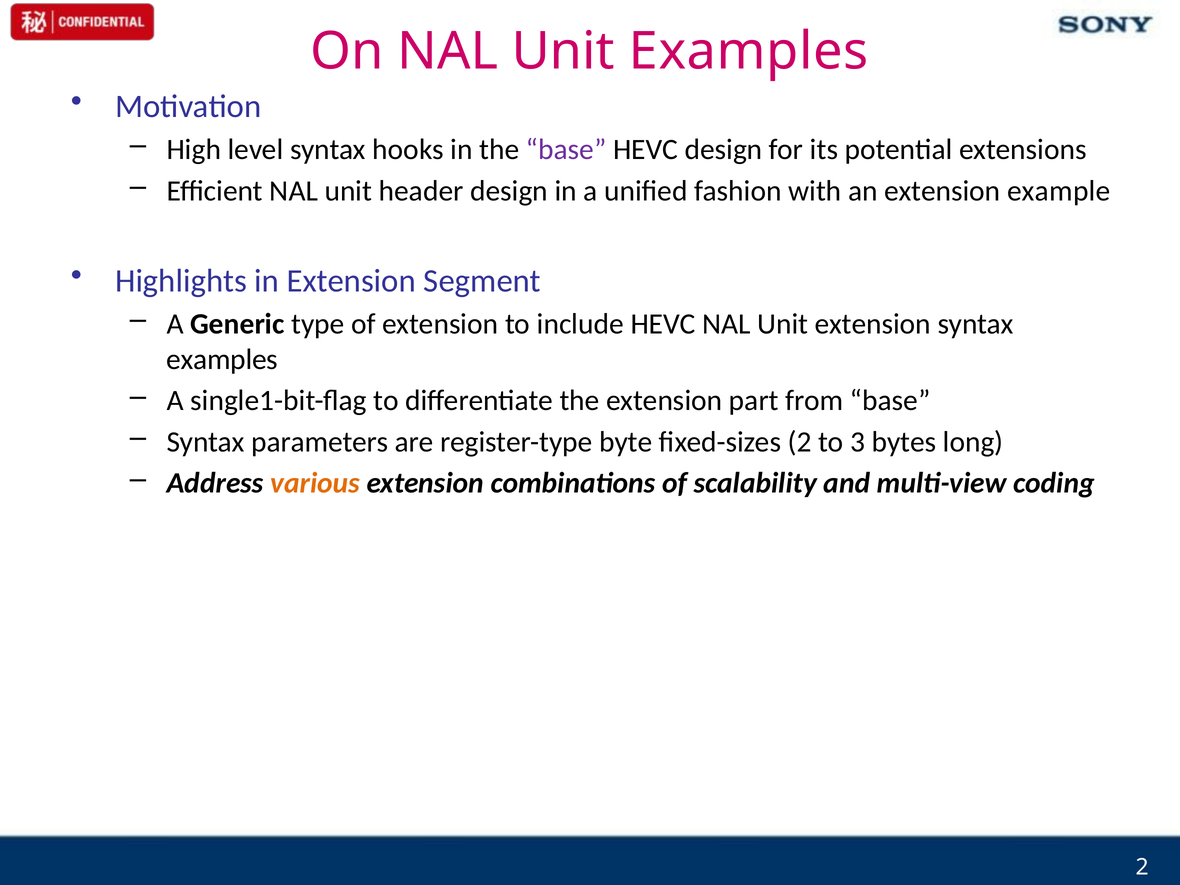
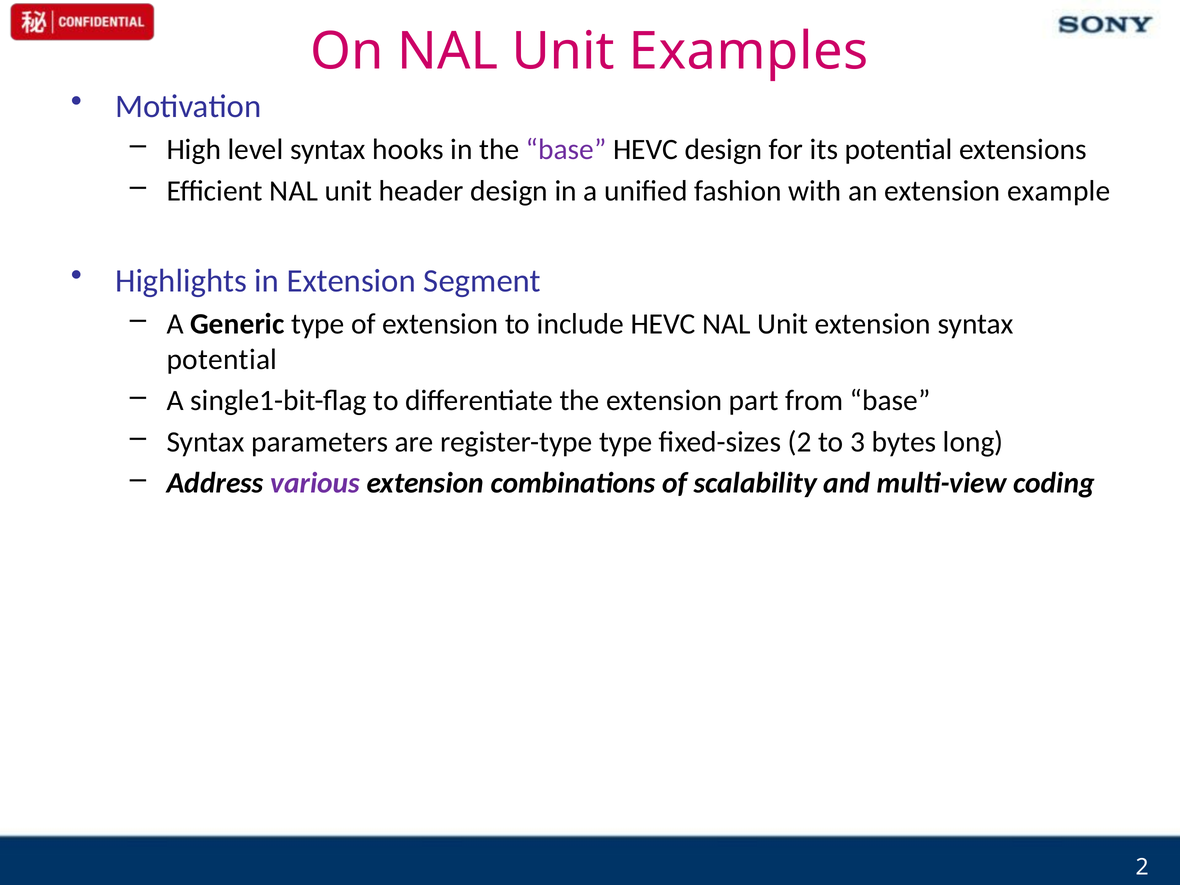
examples: examples -> potential (222, 359)
register-type byte: byte -> type (626, 442)
various colour: orange -> purple (315, 483)
